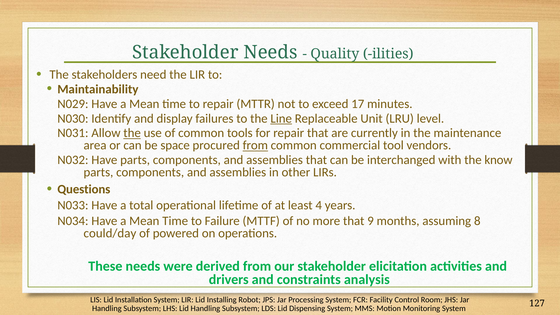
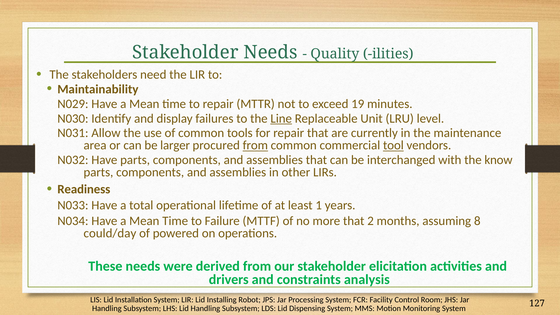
17: 17 -> 19 (358, 104)
the underline: present -> none (132, 133)
space: space -> larger (175, 145)
tool underline: none -> present (393, 145)
Questions: Questions -> Readiness (84, 189)
4: 4 -> 1 (319, 205)
9: 9 -> 2 (371, 221)
